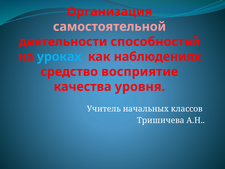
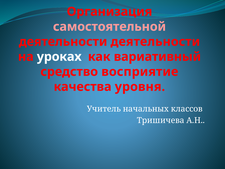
деятельности способностей: способностей -> деятельности (155, 42)
уроках colour: light blue -> white (59, 57)
наблюдениях: наблюдениях -> вариативный (157, 57)
